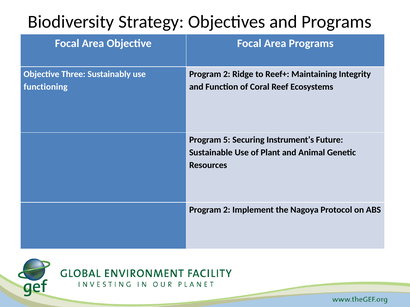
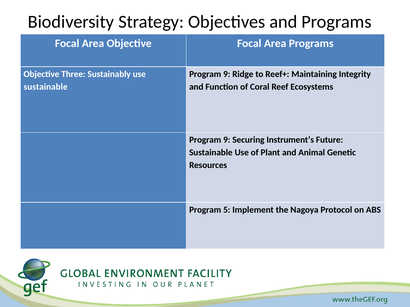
2: 2 -> 9 (227, 74)
functioning: functioning -> sustainable (46, 87)
5: 5 -> 9 (227, 140)
2: 2 -> 5 (227, 210)
